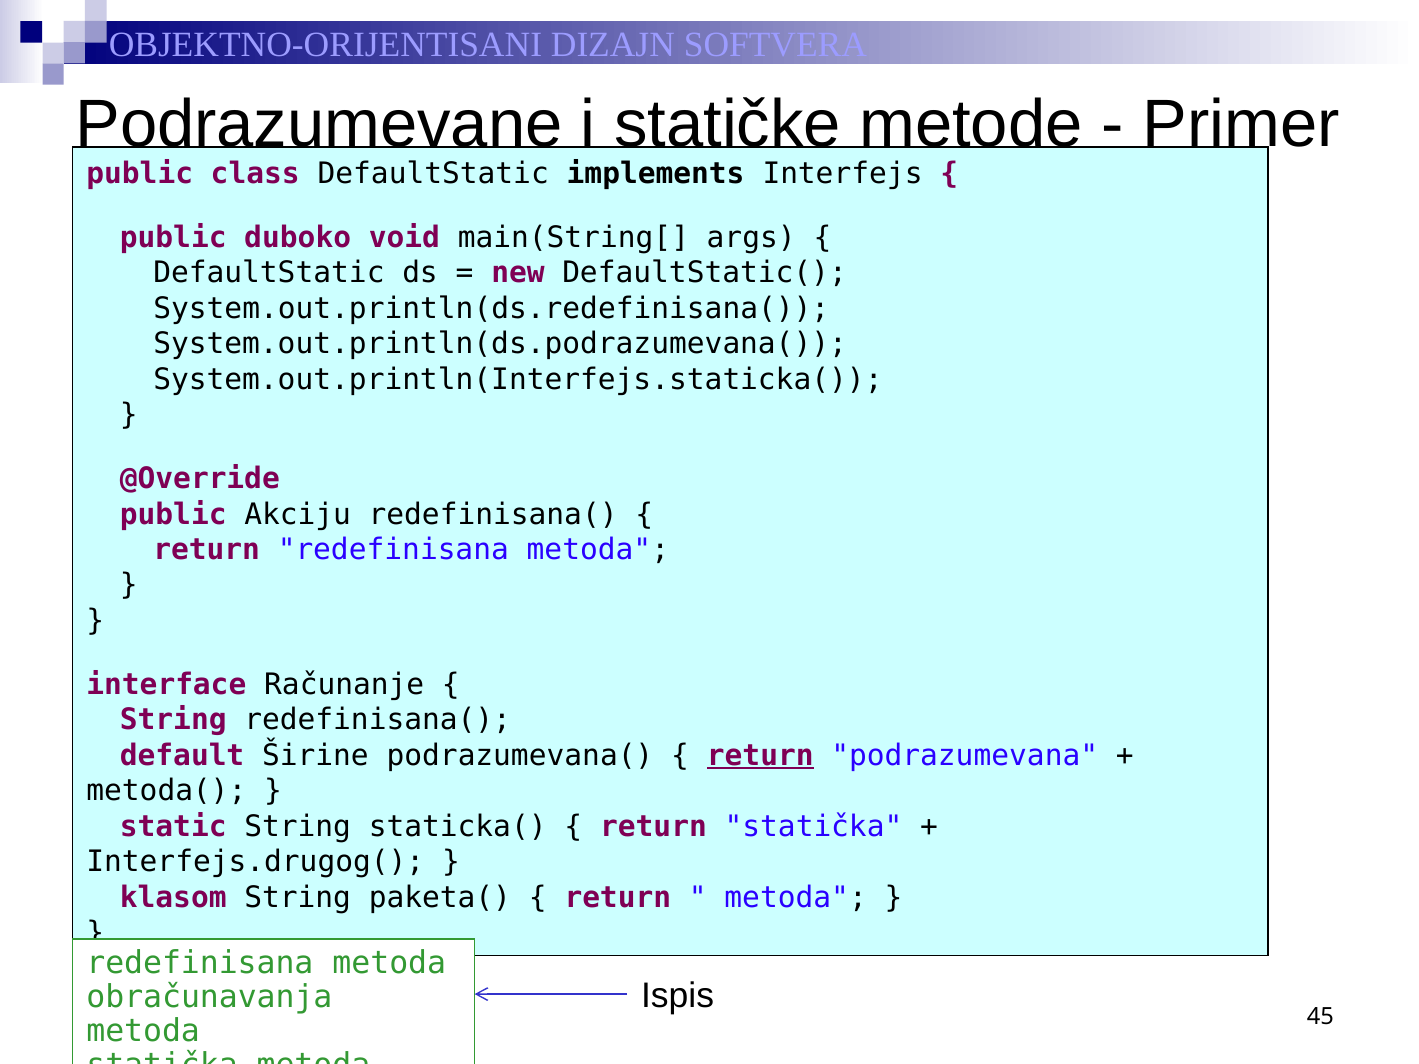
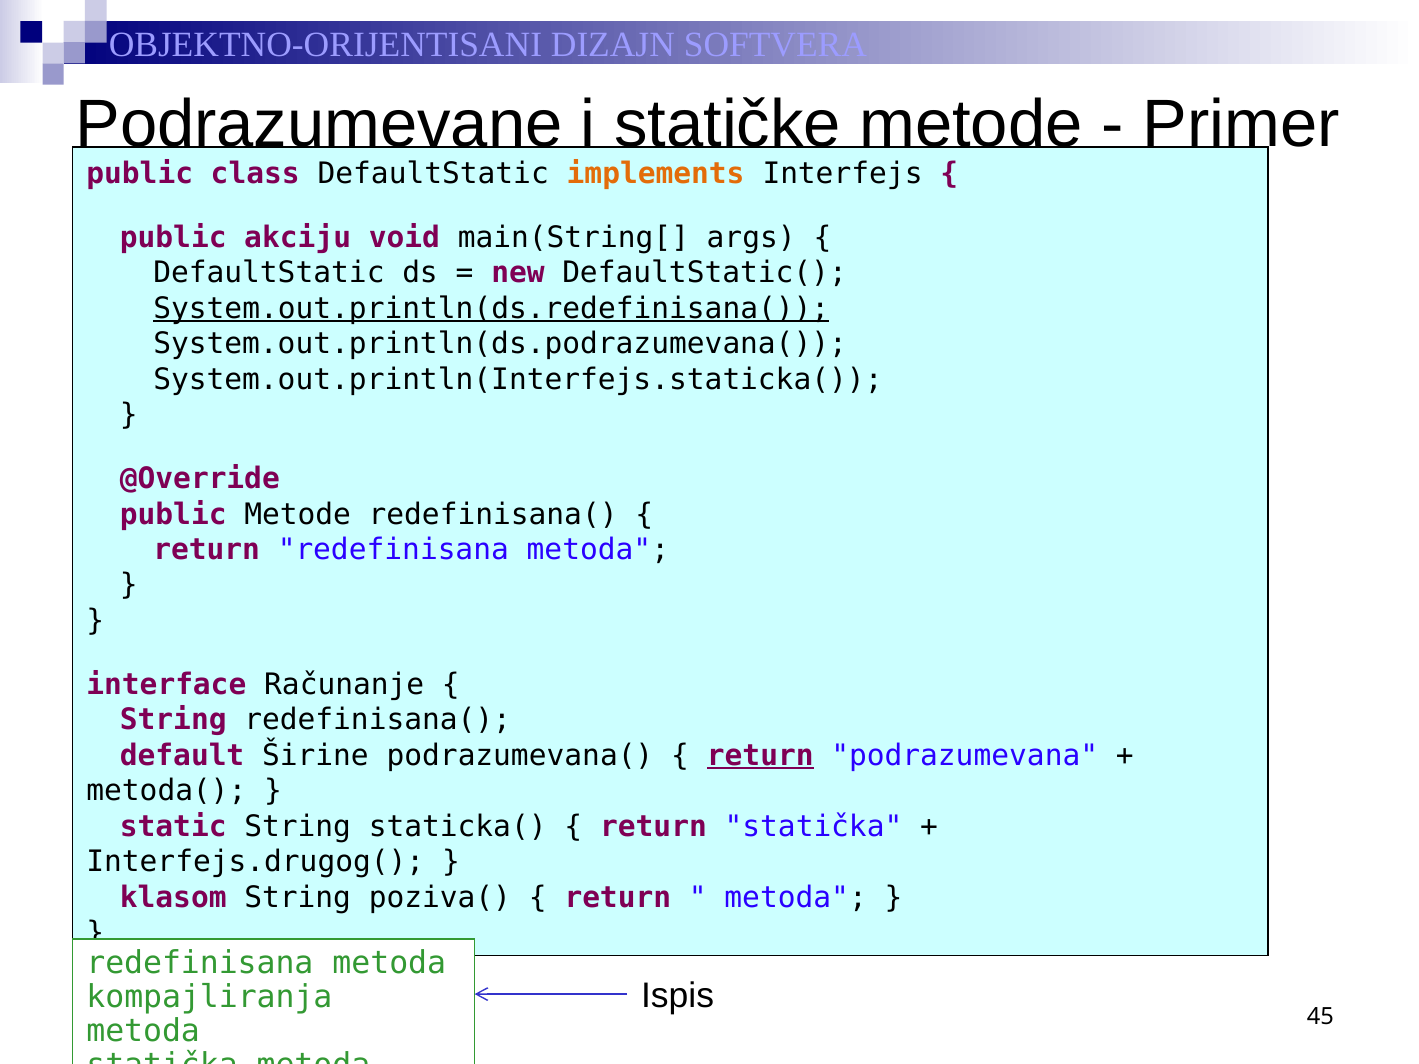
implements colour: black -> orange (656, 174)
duboko: duboko -> akciju (298, 238)
System.out.println(ds.redefinisana( underline: none -> present (491, 309)
public Akciju: Akciju -> Metode (298, 514)
paketa(: paketa( -> poziva( (440, 898)
obračunavanja: obračunavanja -> kompajliranja (209, 997)
